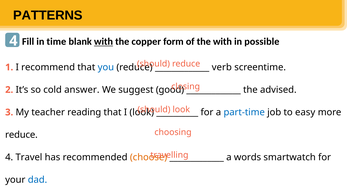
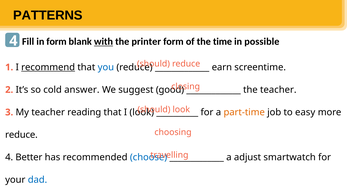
in time: time -> form (57, 42)
copper: copper -> printer (146, 42)
the with: with -> time (223, 42)
recommend underline: none -> present (48, 67)
verb: verb -> earn (222, 67)
the advised: advised -> teacher (278, 90)
part-time colour: blue -> orange (244, 112)
4 Travel: Travel -> Better (29, 157)
choose colour: orange -> blue (149, 157)
words: words -> adjust (248, 157)
